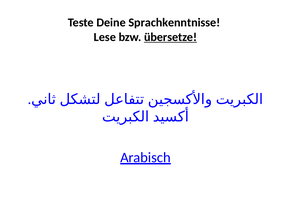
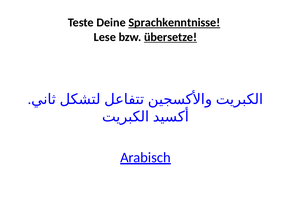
Sprachkenntnisse underline: none -> present (174, 23)
